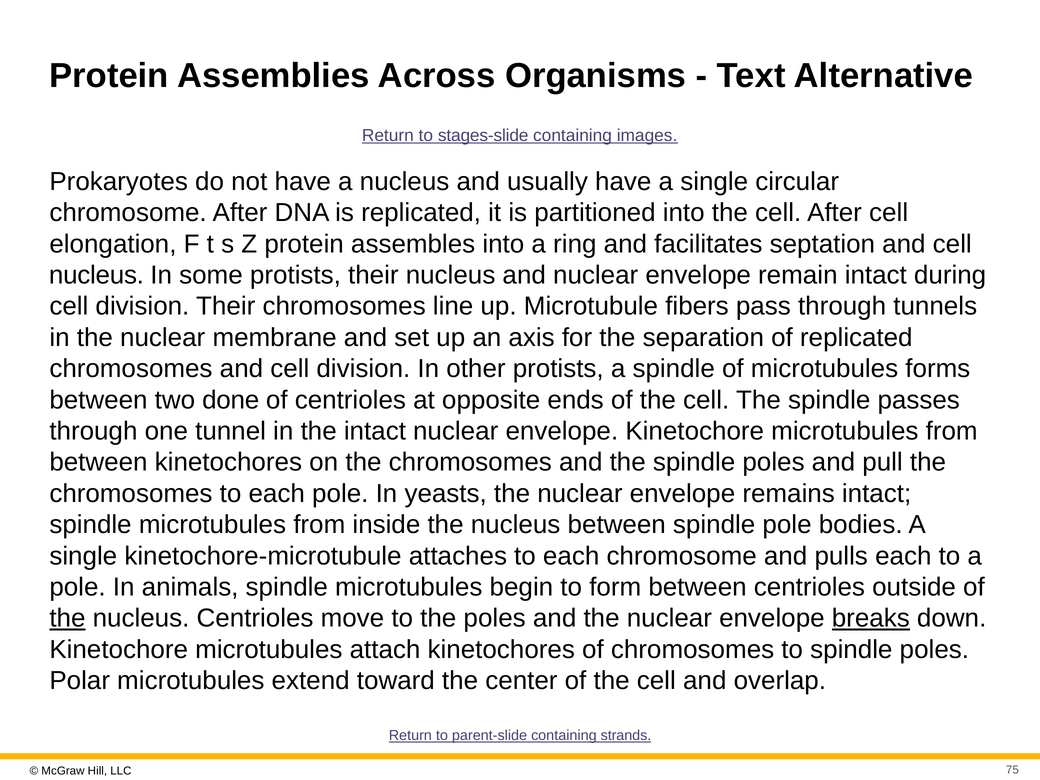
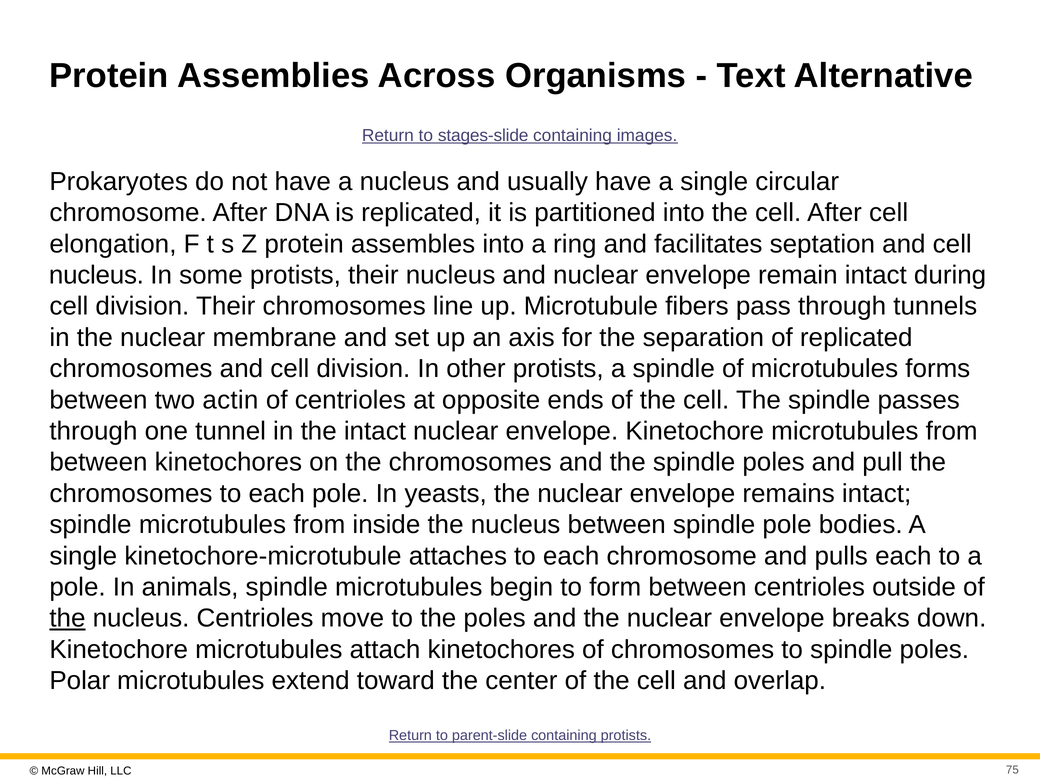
done: done -> actin (230, 400)
breaks underline: present -> none (871, 618)
containing strands: strands -> protists (626, 736)
